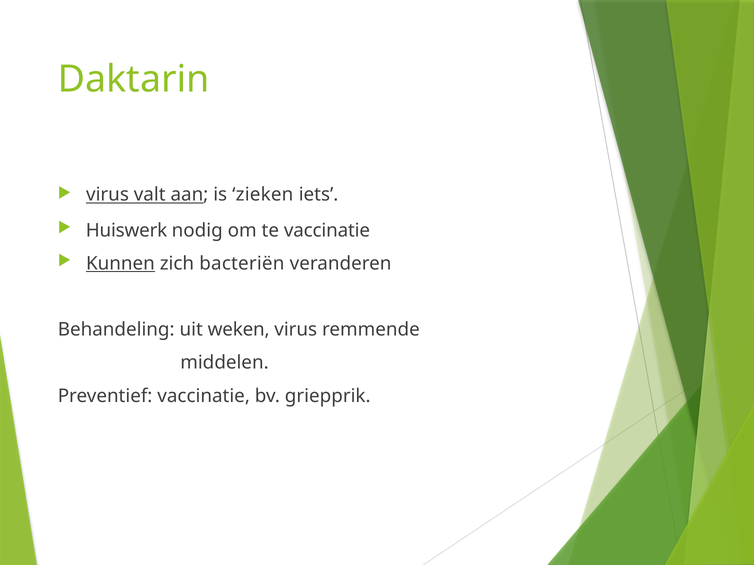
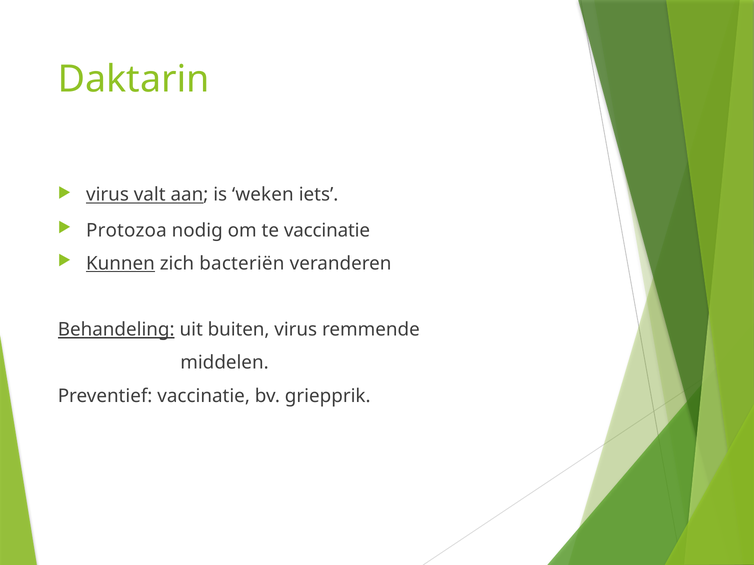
zieken: zieken -> weken (263, 195)
Huiswerk: Huiswerk -> Protozoa (126, 231)
Behandeling underline: none -> present (116, 330)
weken: weken -> buiten (239, 330)
